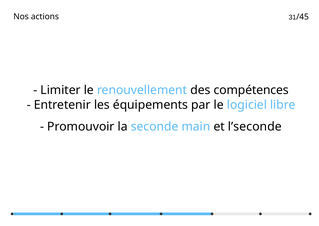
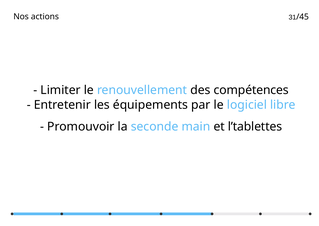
l’seconde: l’seconde -> l’tablettes (255, 126)
